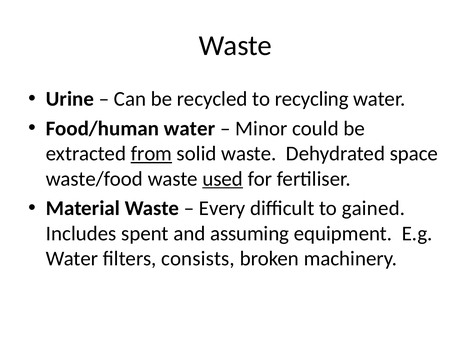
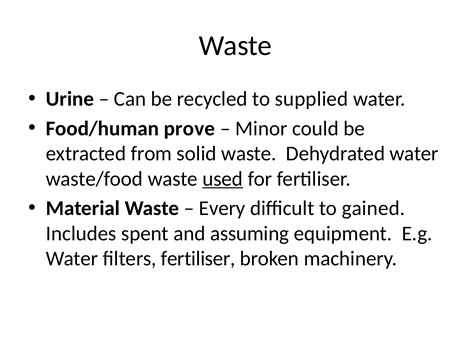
recycling: recycling -> supplied (312, 99)
Food/human water: water -> prove (189, 128)
from underline: present -> none (151, 153)
Dehydrated space: space -> water (414, 153)
filters consists: consists -> fertiliser (198, 258)
